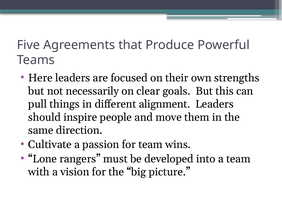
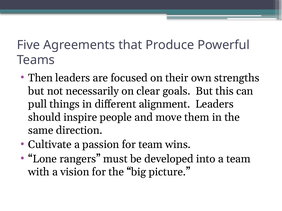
Here: Here -> Then (40, 78)
